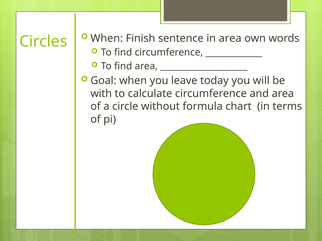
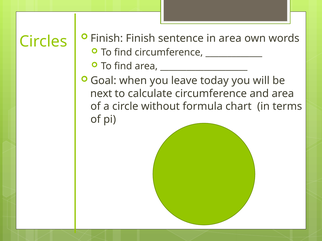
When: When -> Finish (107, 38)
with: with -> next (101, 94)
